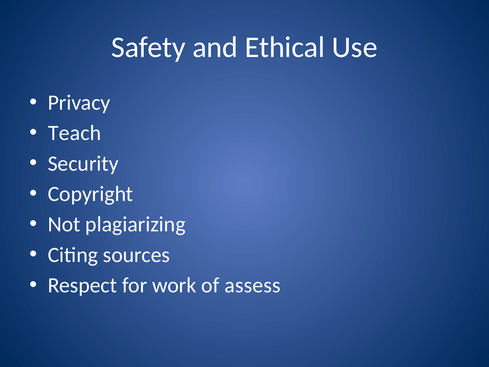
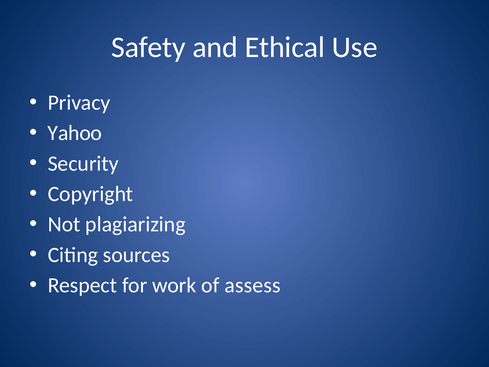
Teach: Teach -> Yahoo (75, 133)
